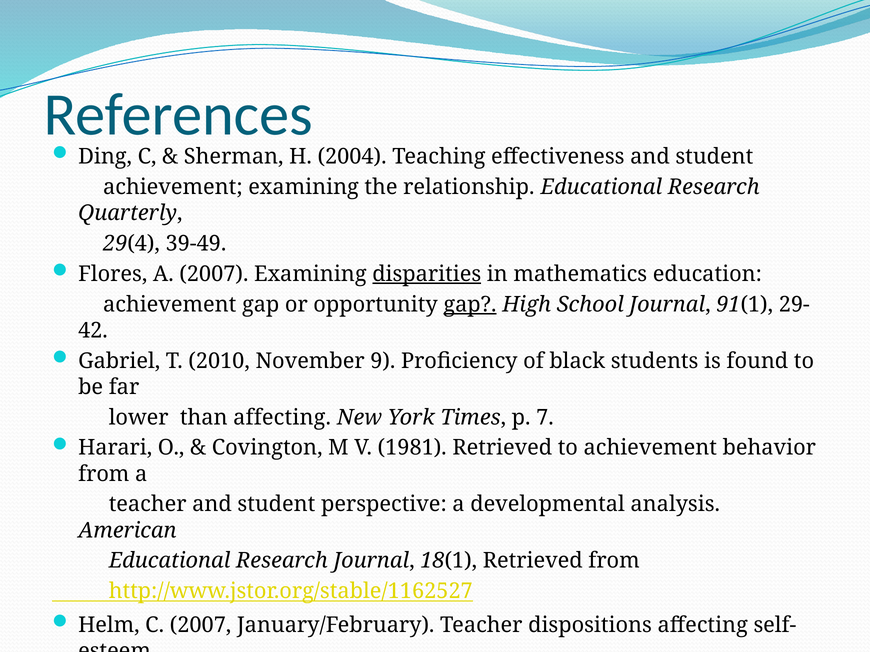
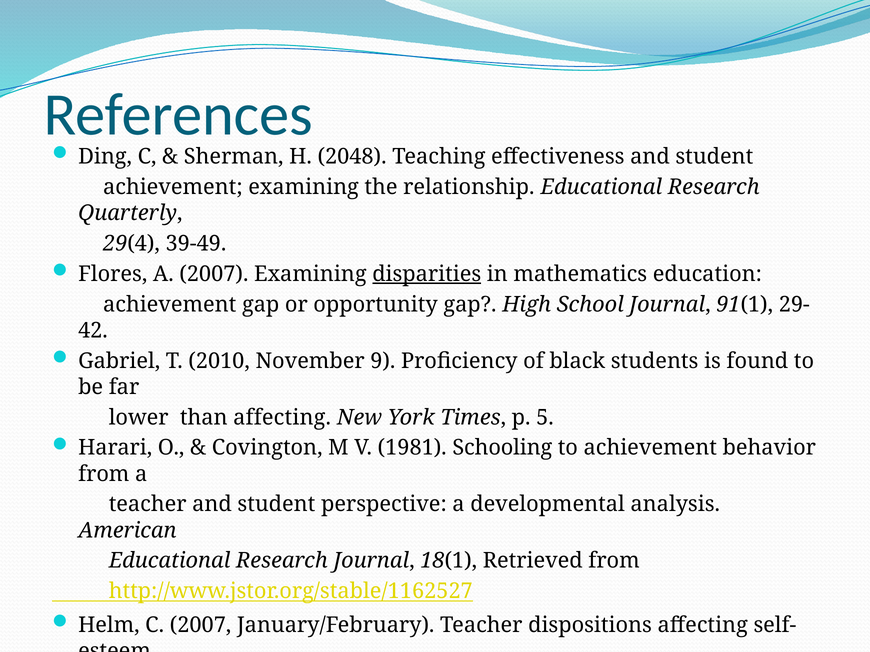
2004: 2004 -> 2048 (352, 157)
gap underline: present -> none (470, 305)
7: 7 -> 5 (545, 418)
1981 Retrieved: Retrieved -> Schooling (502, 448)
